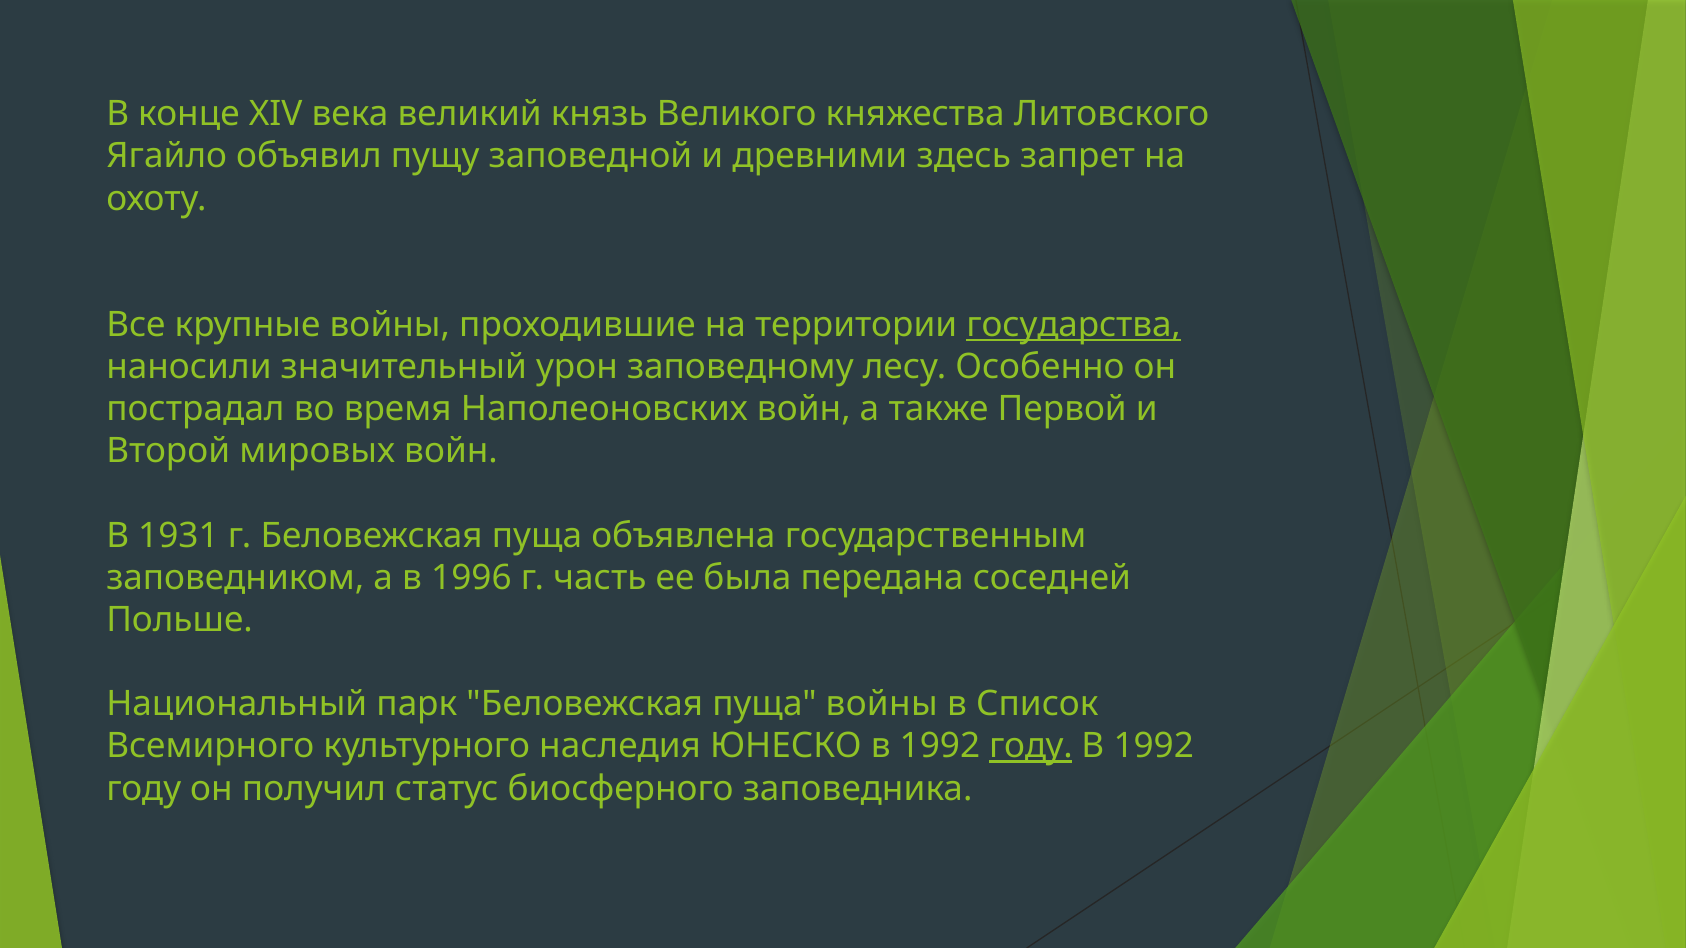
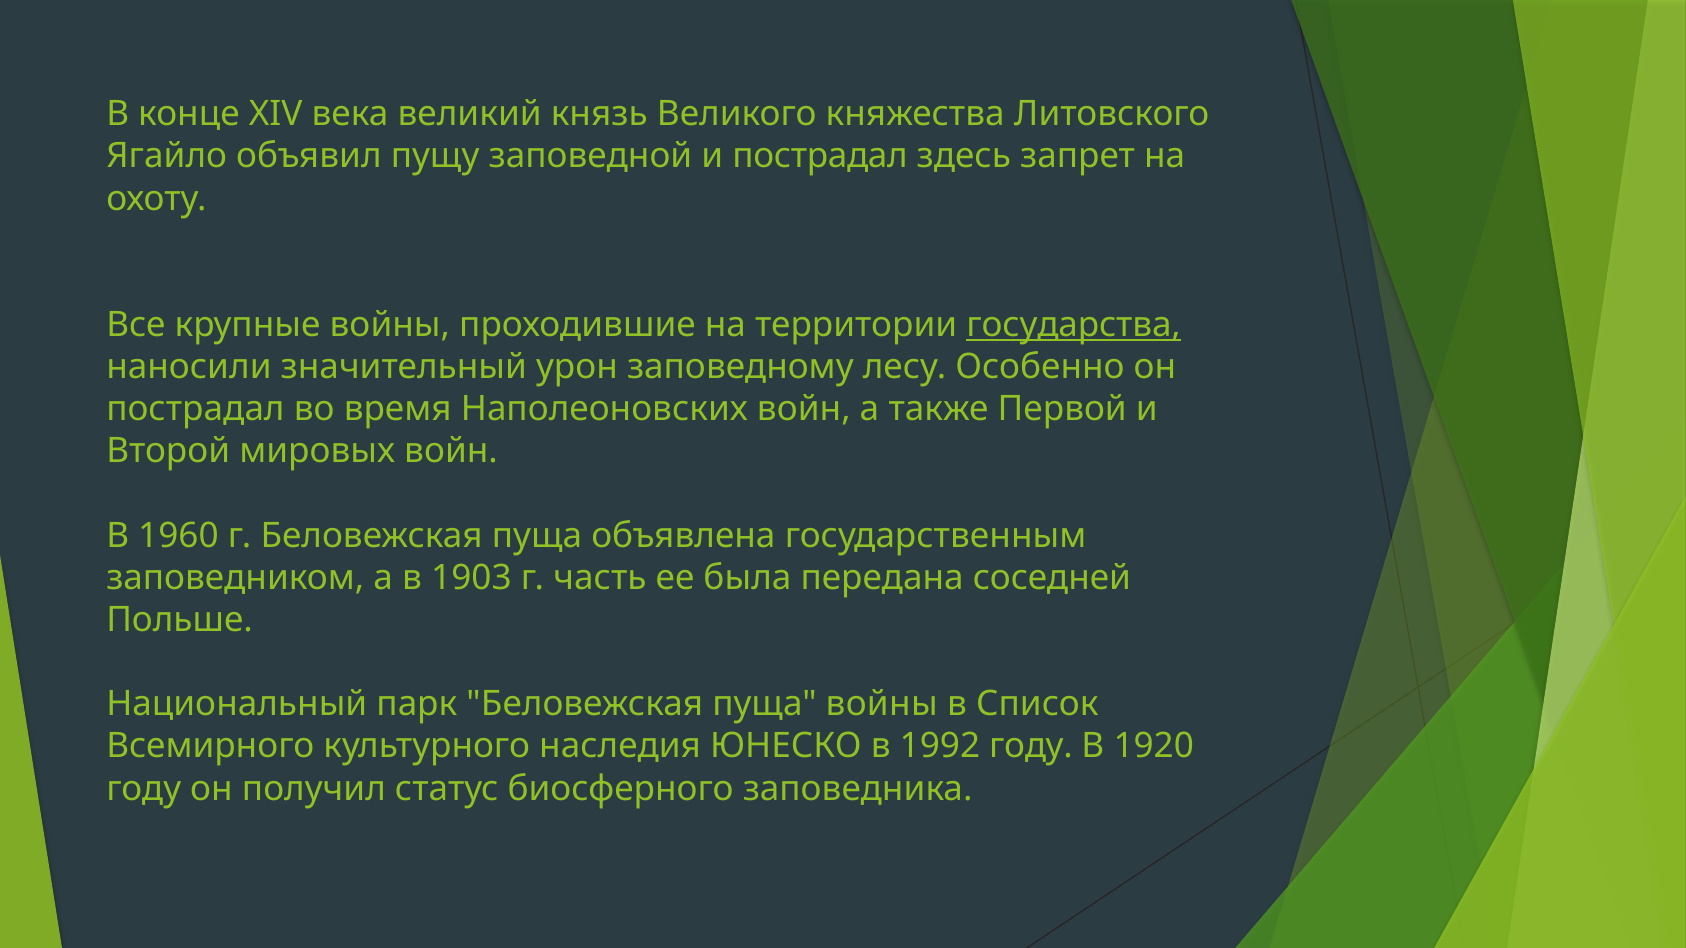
и древними: древними -> пострадал (820, 156)
1931: 1931 -> 1960 (178, 536)
1996: 1996 -> 1903 (471, 578)
году underline: present -> none (1031, 747)
1992: 1992 -> 1920 (1154, 747)
